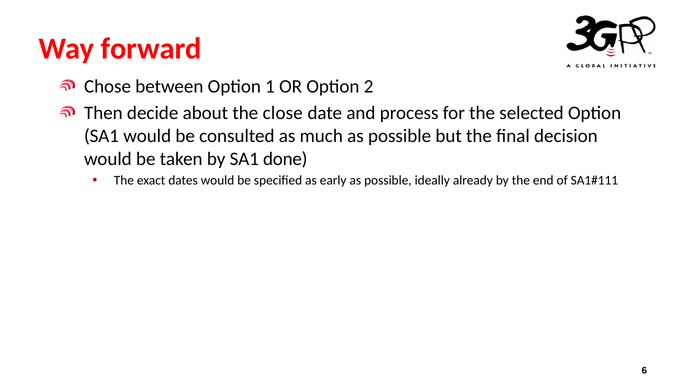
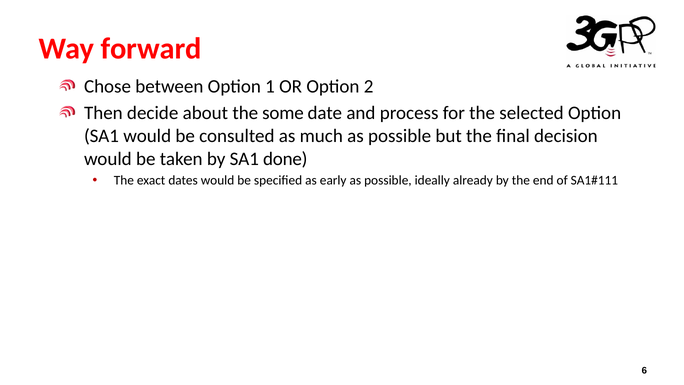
close: close -> some (283, 113)
